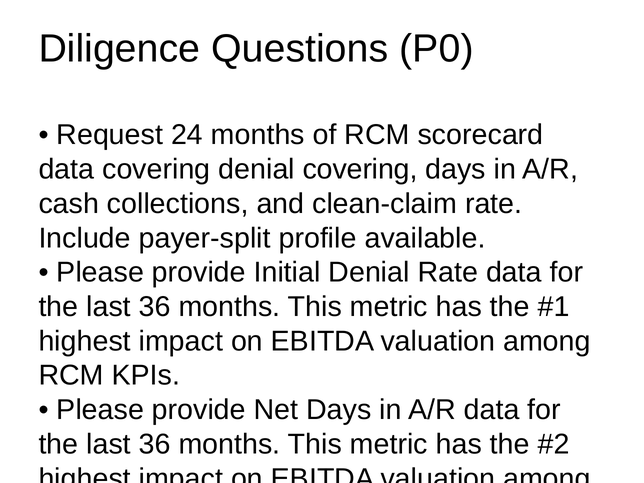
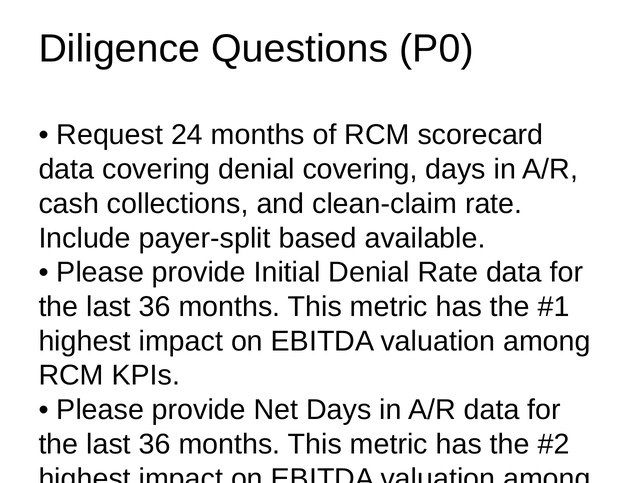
profile: profile -> based (318, 238)
